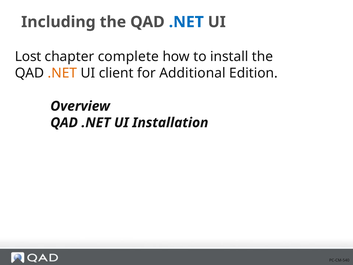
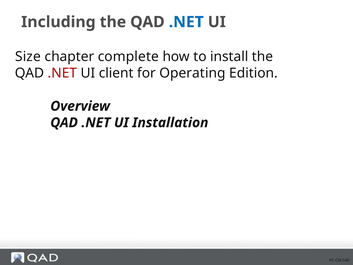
Lost: Lost -> Size (28, 57)
.NET colour: orange -> red (62, 73)
Additional: Additional -> Operating (192, 73)
